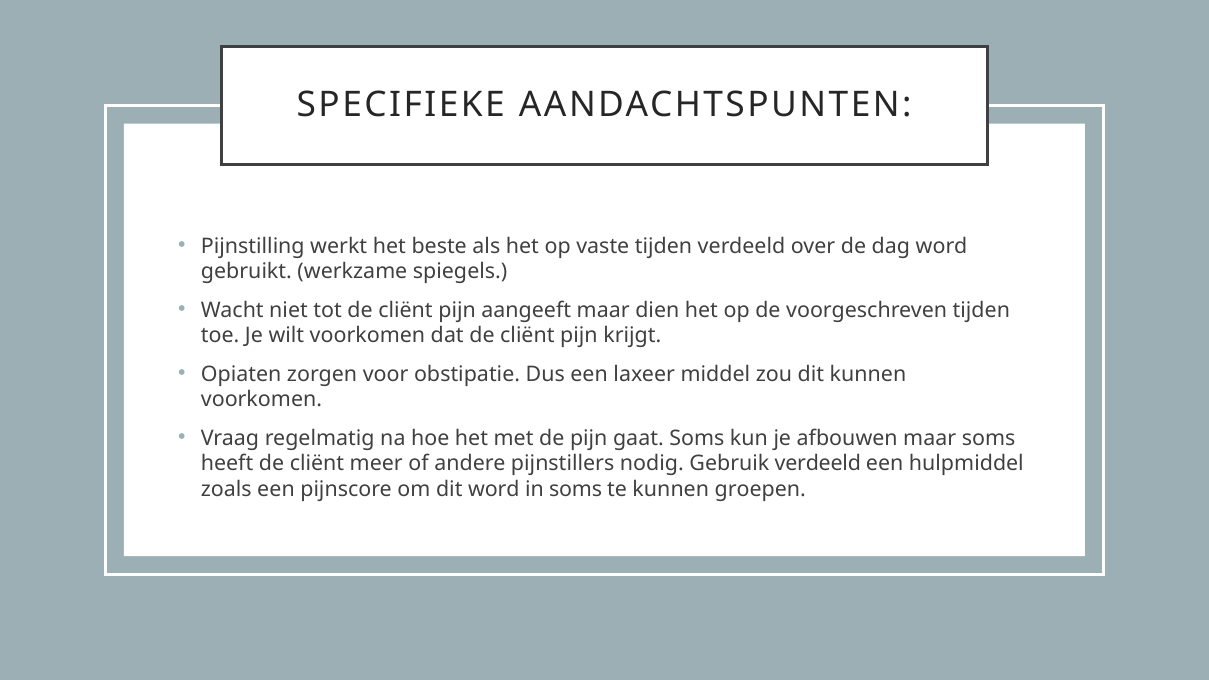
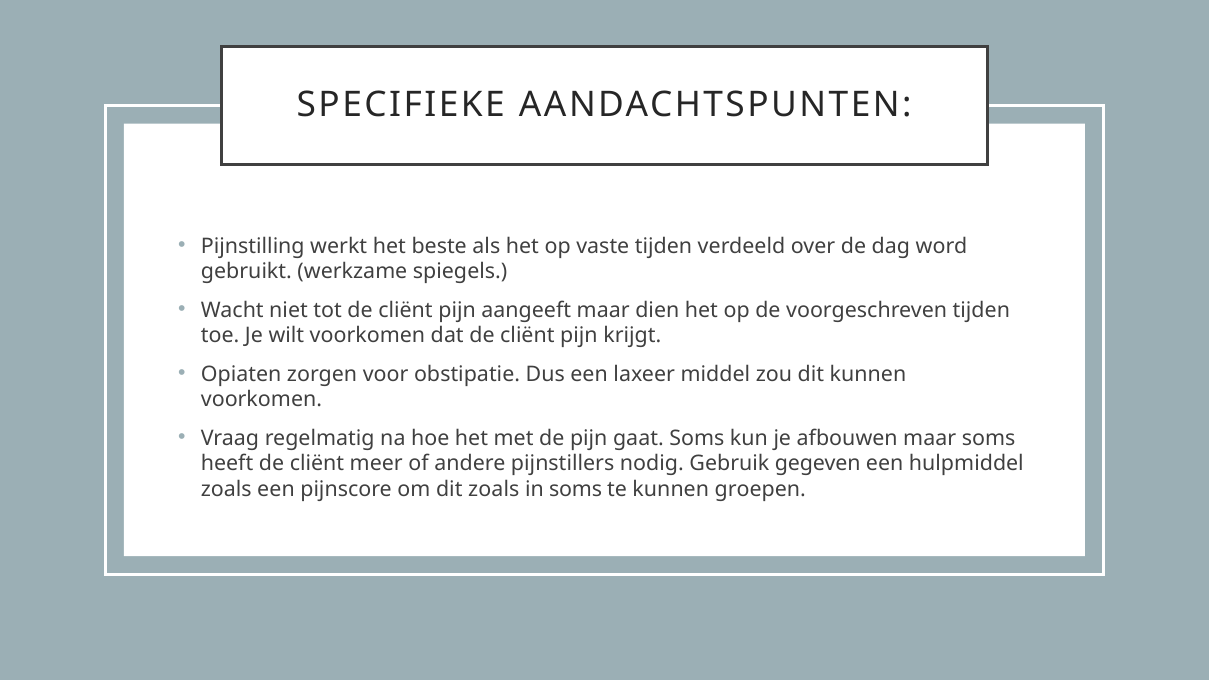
Gebruik verdeeld: verdeeld -> gegeven (818, 464)
dit word: word -> zoals (494, 490)
